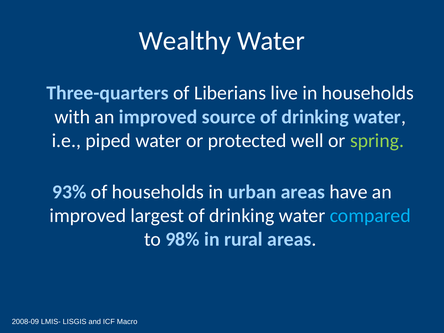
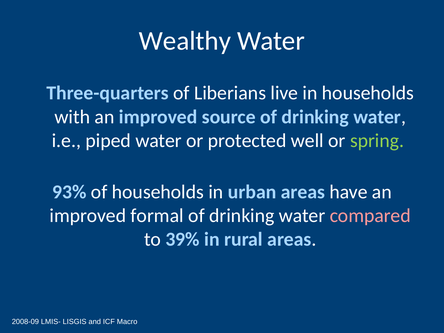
largest: largest -> formal (157, 216)
compared colour: light blue -> pink (370, 216)
98%: 98% -> 39% (183, 239)
